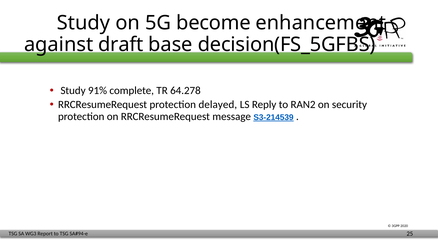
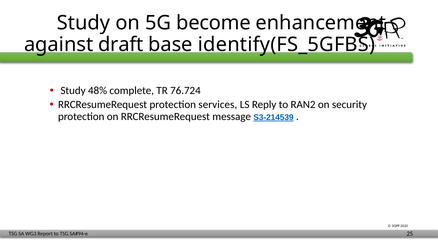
decision(FS_5GFBS: decision(FS_5GFBS -> identify(FS_5GFBS (287, 44)
91%: 91% -> 48% (98, 91)
64.278: 64.278 -> 76.724 (185, 91)
delayed: delayed -> services (218, 105)
